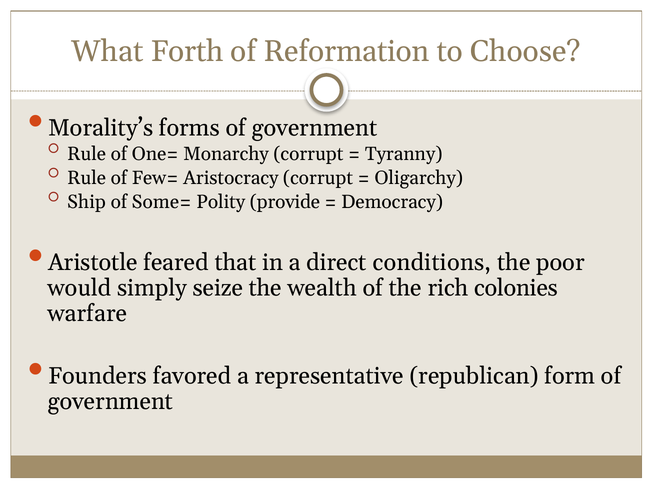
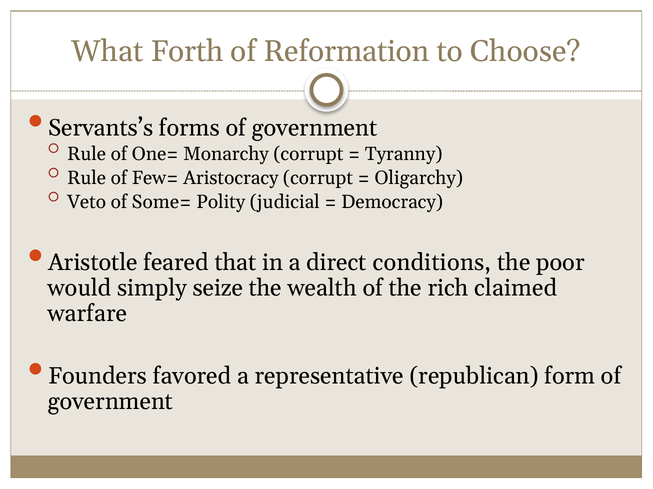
Morality’s: Morality’s -> Servants’s (101, 128)
Ship: Ship -> Veto (87, 202)
provide: provide -> judicial (285, 202)
colonies: colonies -> claimed (516, 288)
